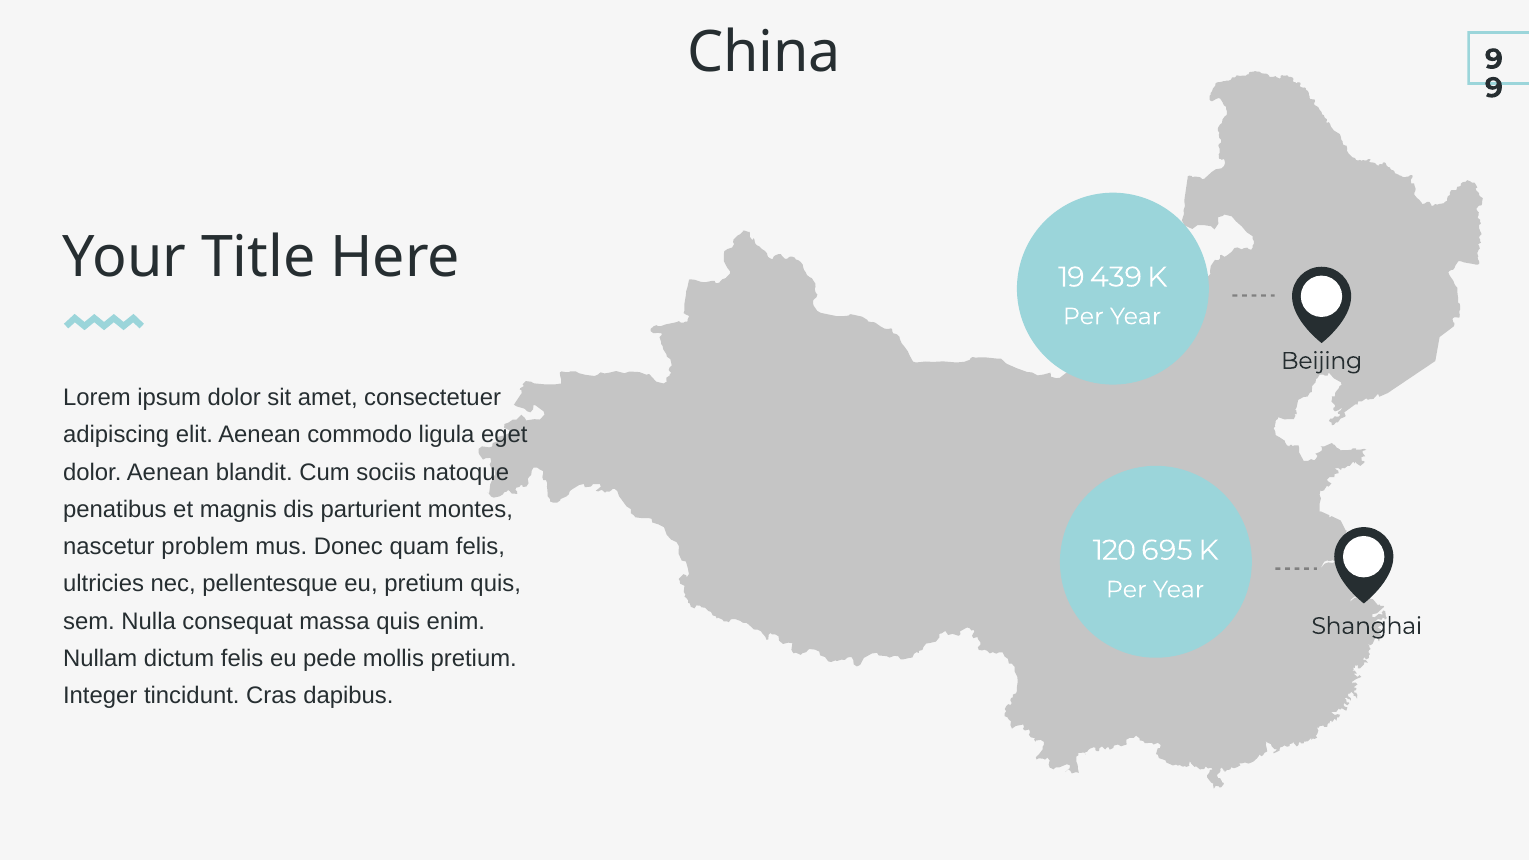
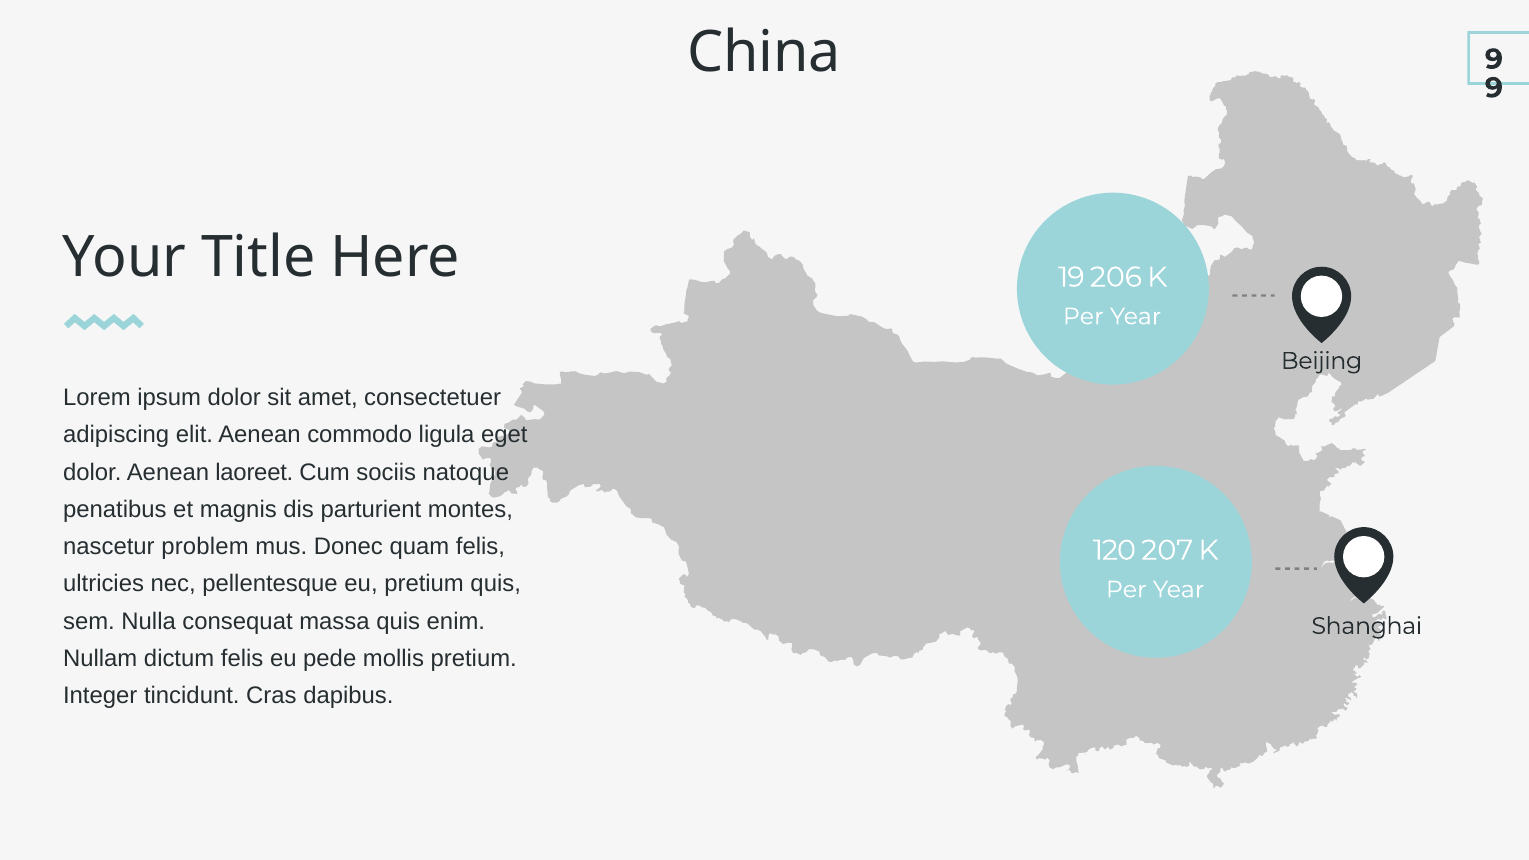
439: 439 -> 206 (1116, 277)
blandit: blandit -> laoreet (254, 472)
695: 695 -> 207 (1167, 550)
